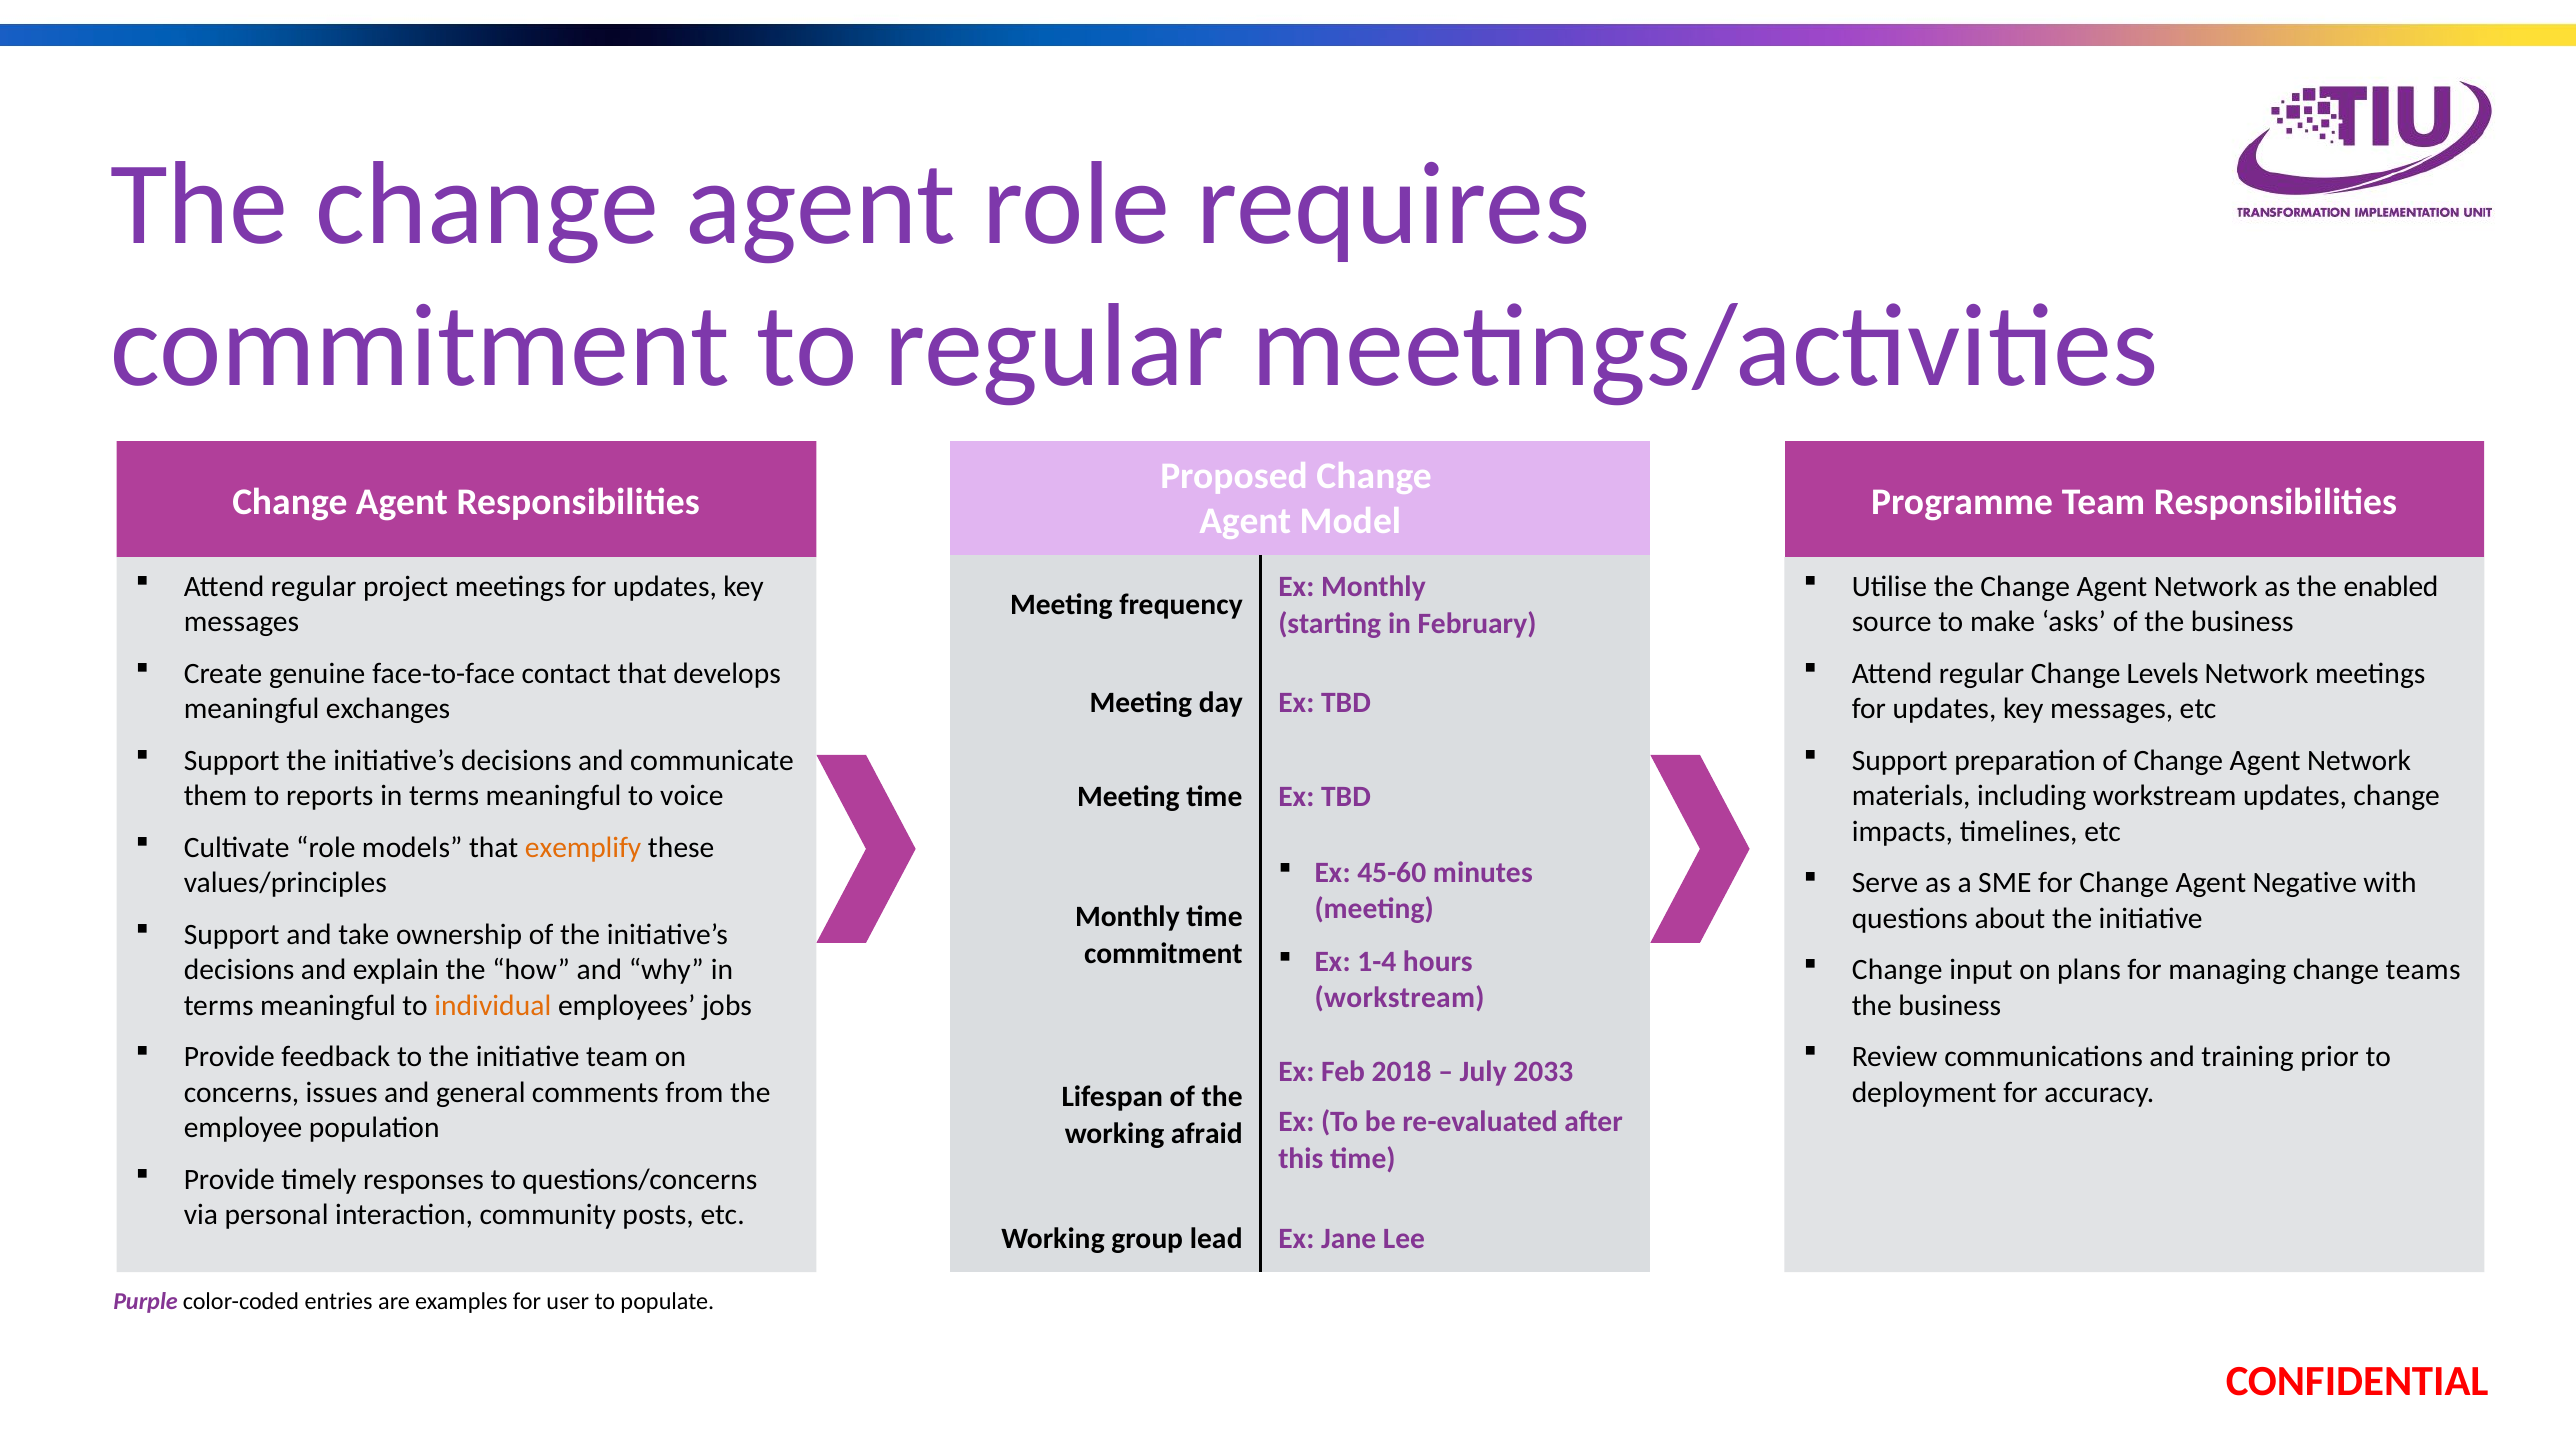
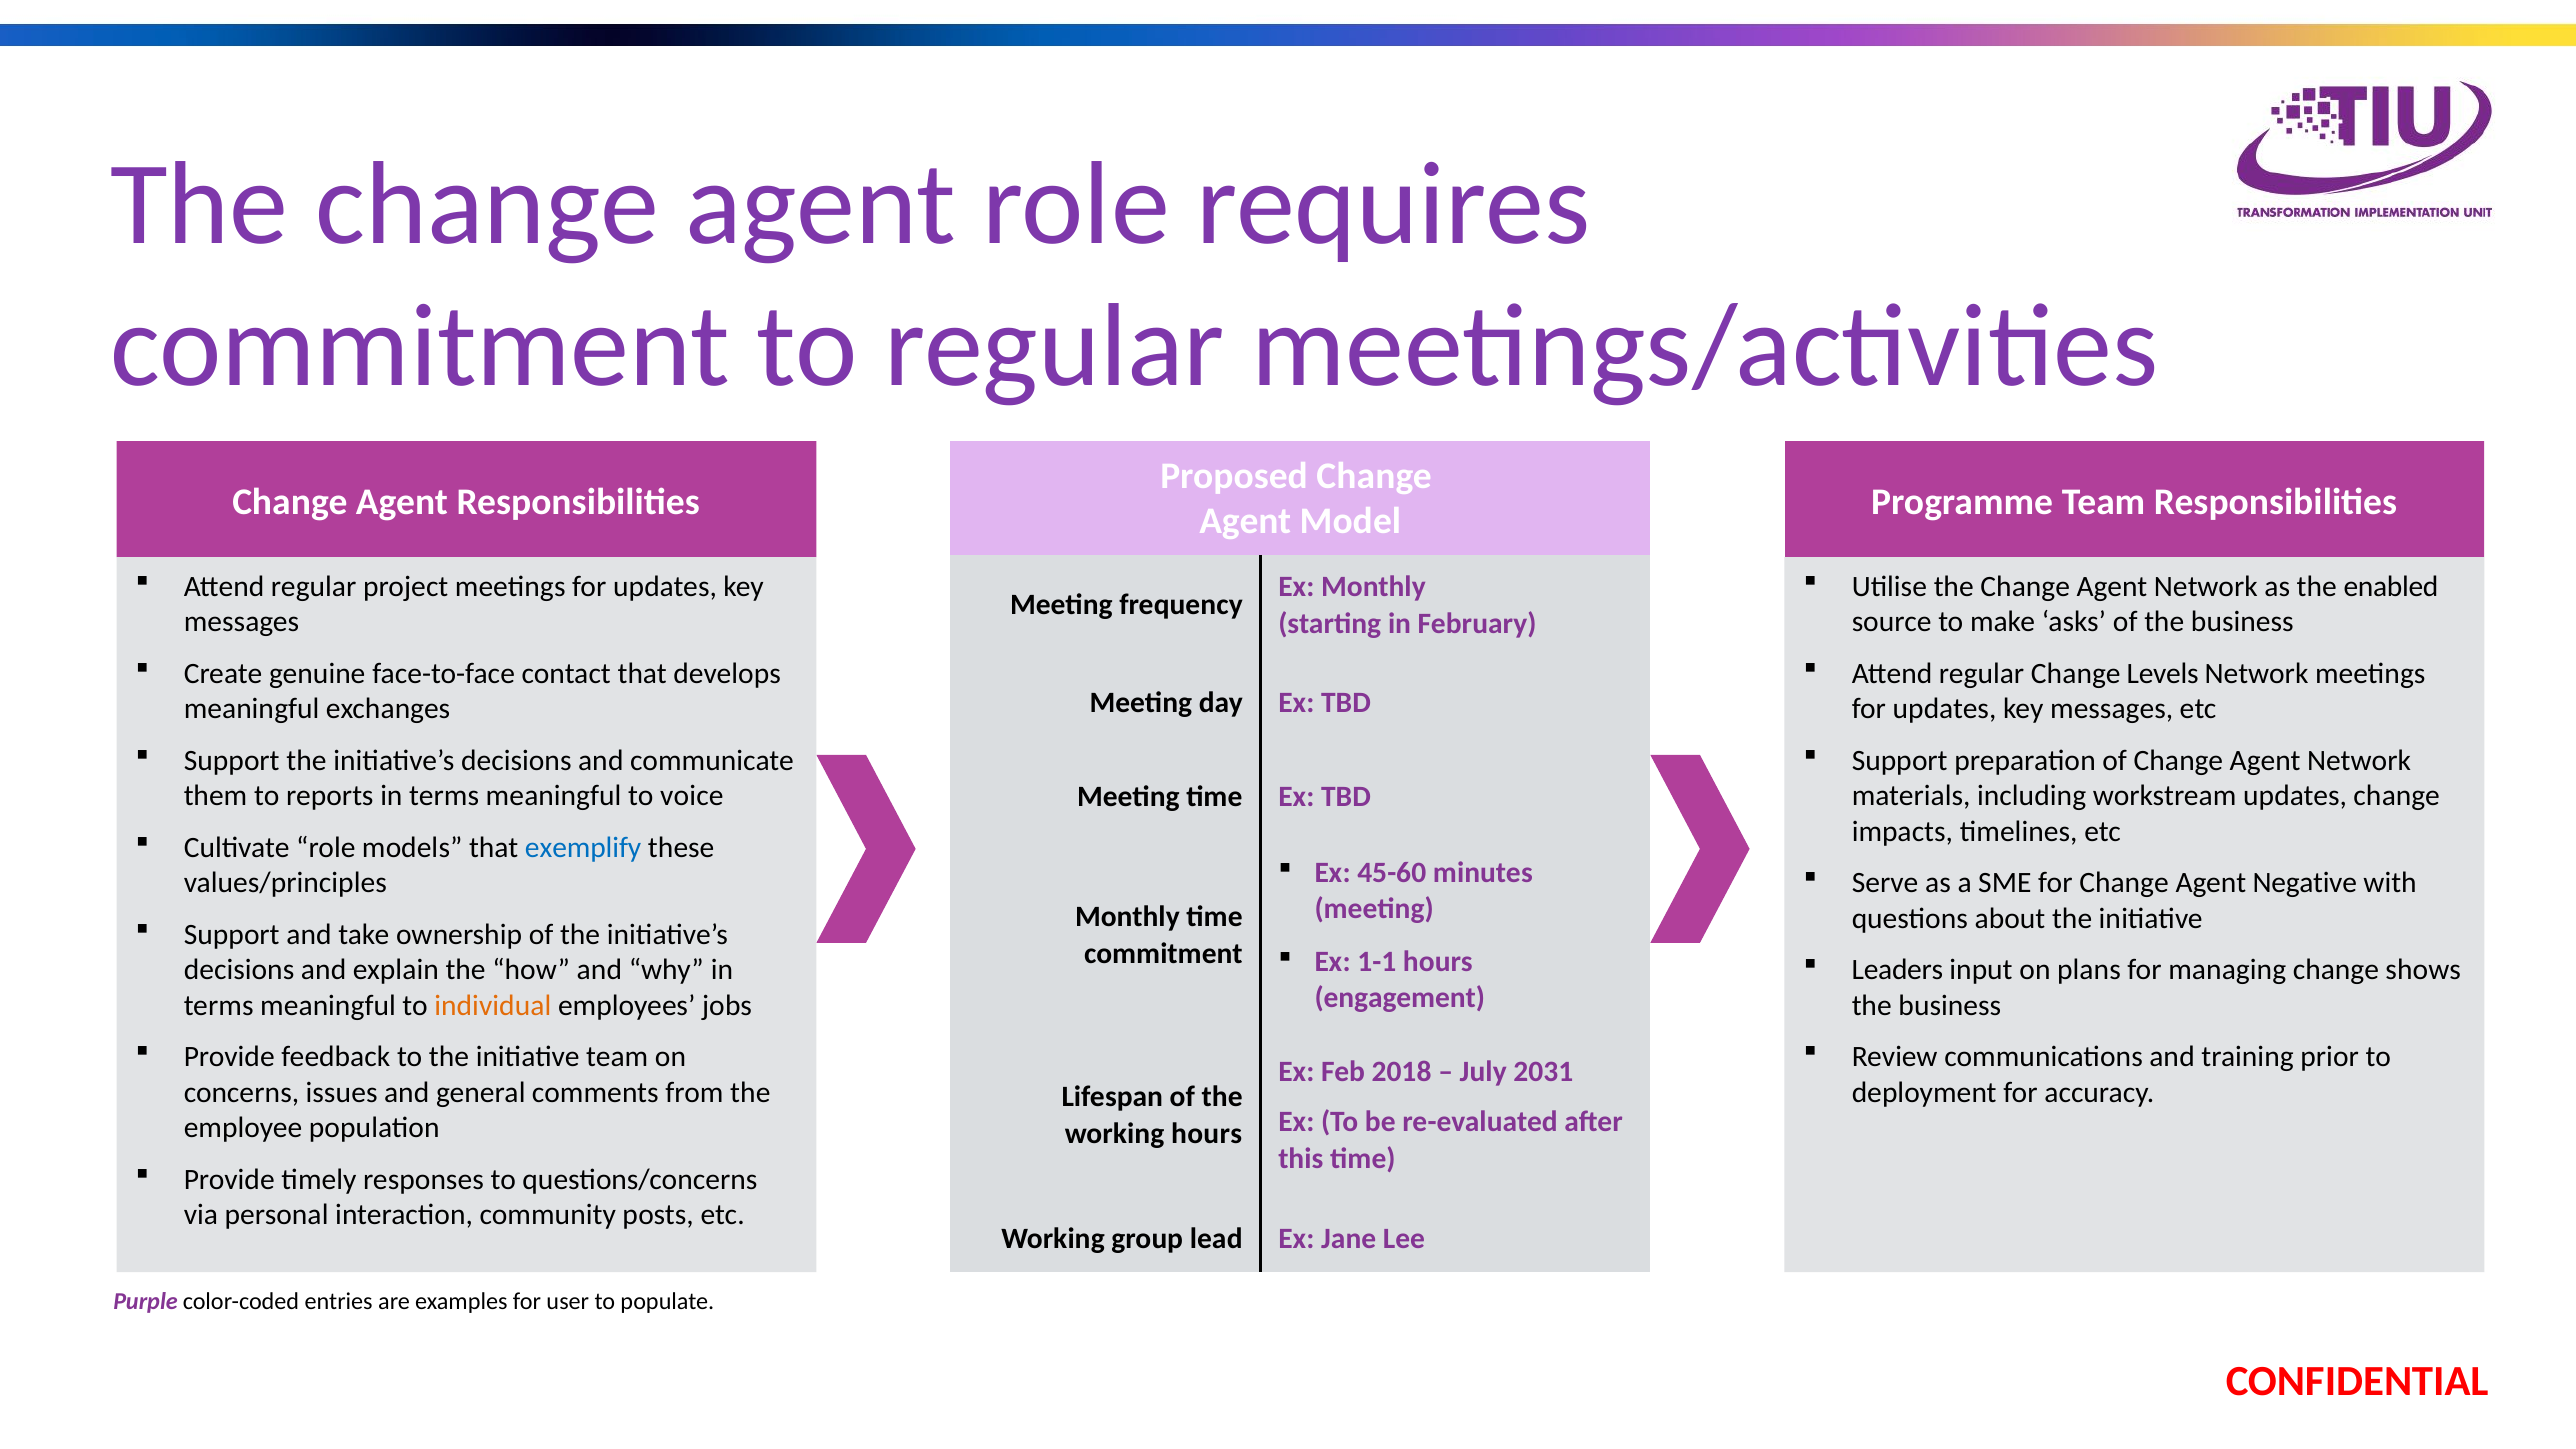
exemplify colour: orange -> blue (583, 847)
1-4: 1-4 -> 1-1 (1377, 961)
Change: Change -> Leaders (1897, 970)
teams: teams -> shows (2423, 970)
workstream: workstream -> engagement (1400, 998)
2033: 2033 -> 2031 (1543, 1072)
working afraid: afraid -> hours (1207, 1133)
